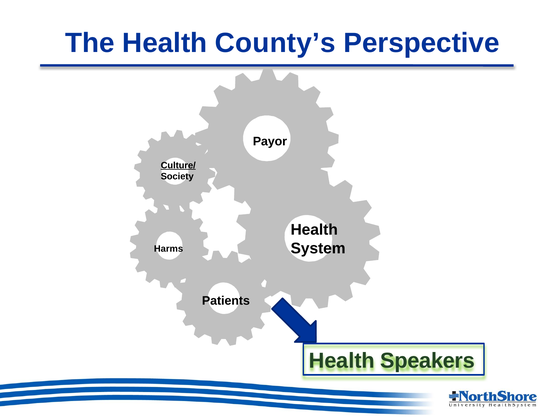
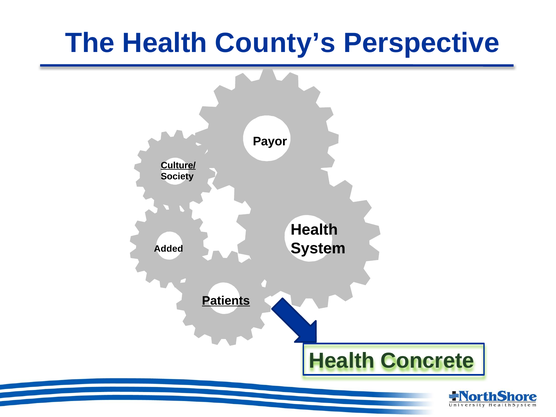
Harms: Harms -> Added (169, 249)
Patients underline: none -> present (226, 301)
Speakers: Speakers -> Concrete (427, 361)
